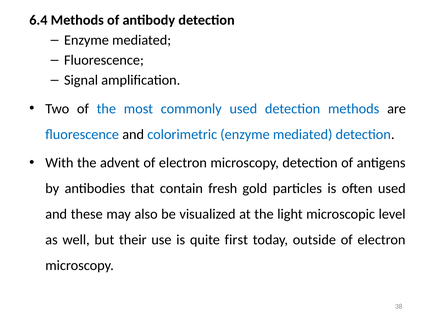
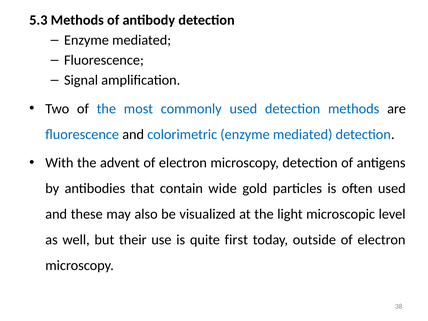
6.4: 6.4 -> 5.3 (38, 20)
fresh: fresh -> wide (223, 189)
